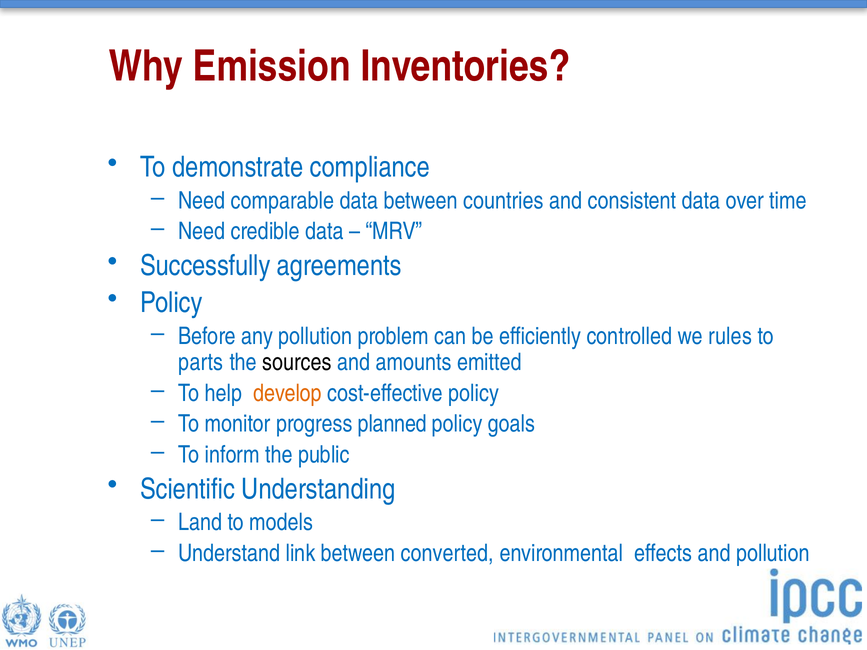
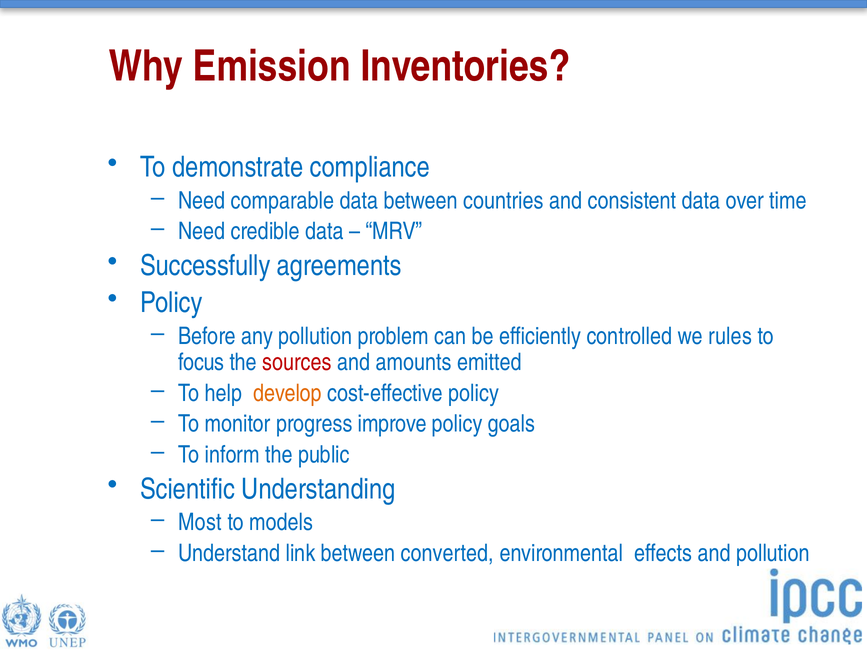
parts: parts -> focus (201, 362)
sources colour: black -> red (297, 362)
planned: planned -> improve (392, 424)
Land: Land -> Most (200, 523)
